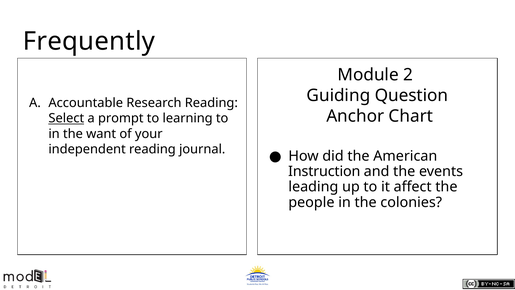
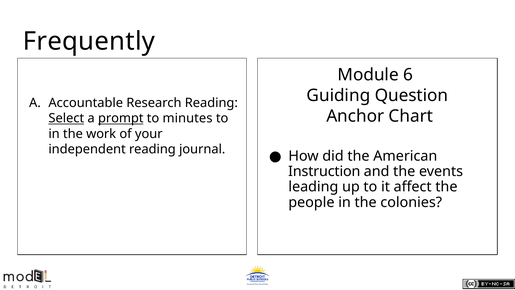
2: 2 -> 6 (408, 75)
prompt underline: none -> present (121, 118)
learning: learning -> minutes (188, 118)
want: want -> work (101, 134)
